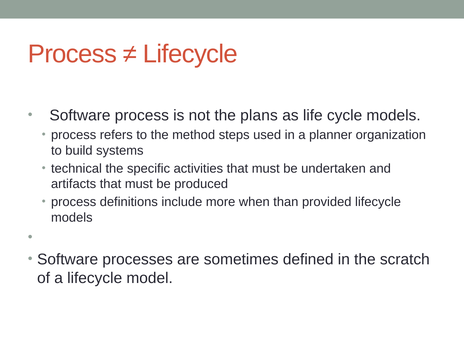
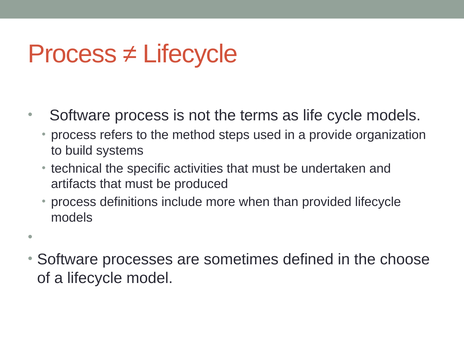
plans: plans -> terms (259, 116)
planner: planner -> provide (331, 135)
scratch: scratch -> choose (405, 259)
